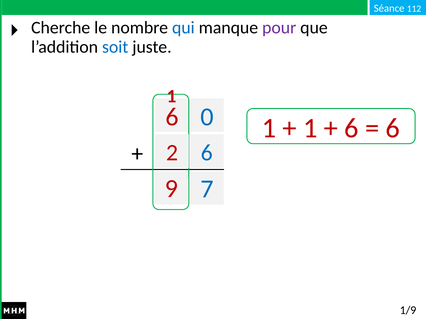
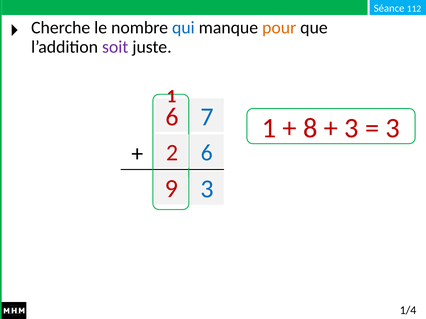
pour colour: purple -> orange (279, 28)
soit colour: blue -> purple (115, 47)
0: 0 -> 7 (207, 117)
1: 1 -> 8 (310, 128)
6: 6 -> 3 (352, 128)
6: 6 -> 3 (393, 128)
9 7: 7 -> 3 (207, 189)
1/9: 1/9 -> 1/4 (408, 311)
